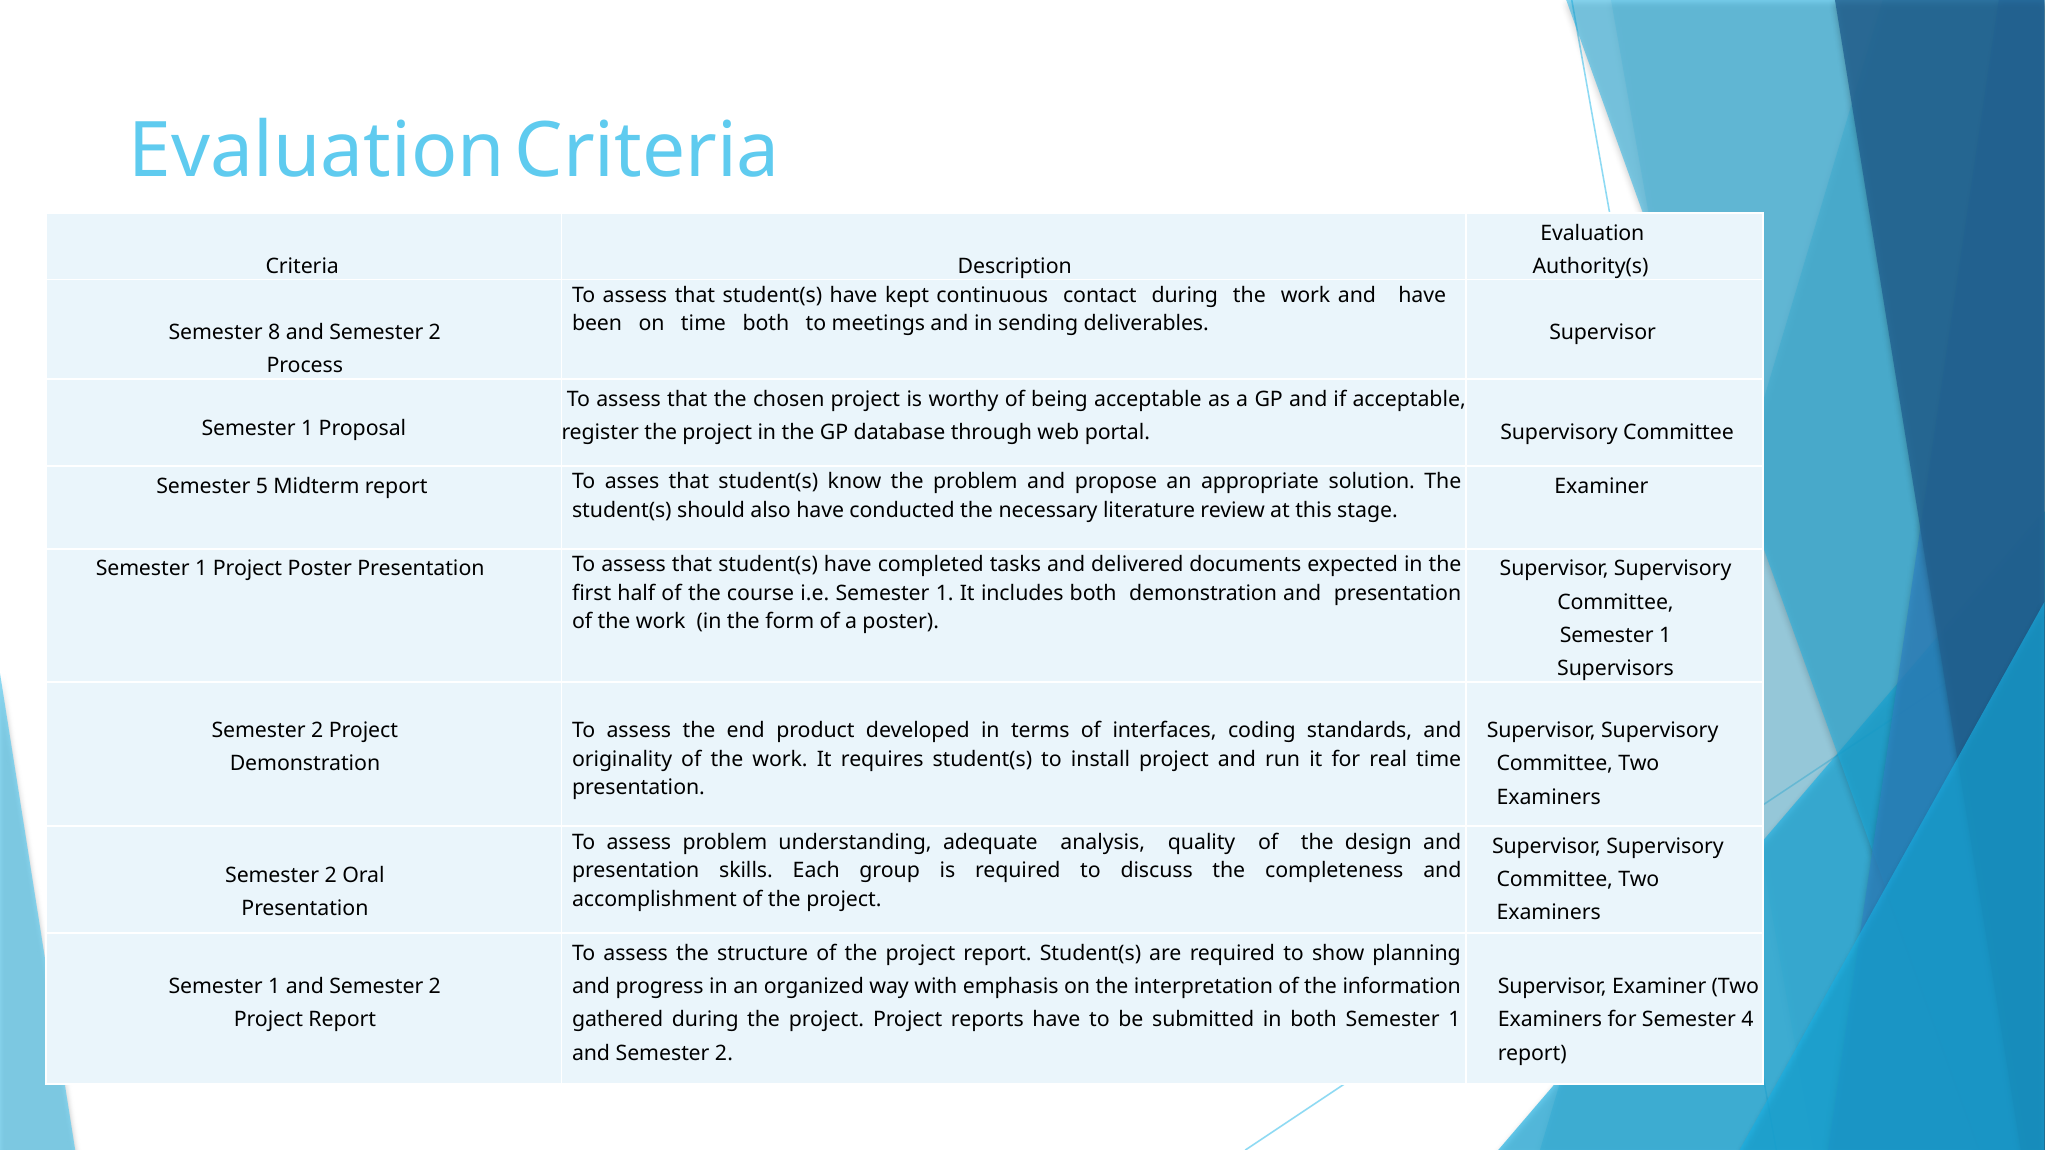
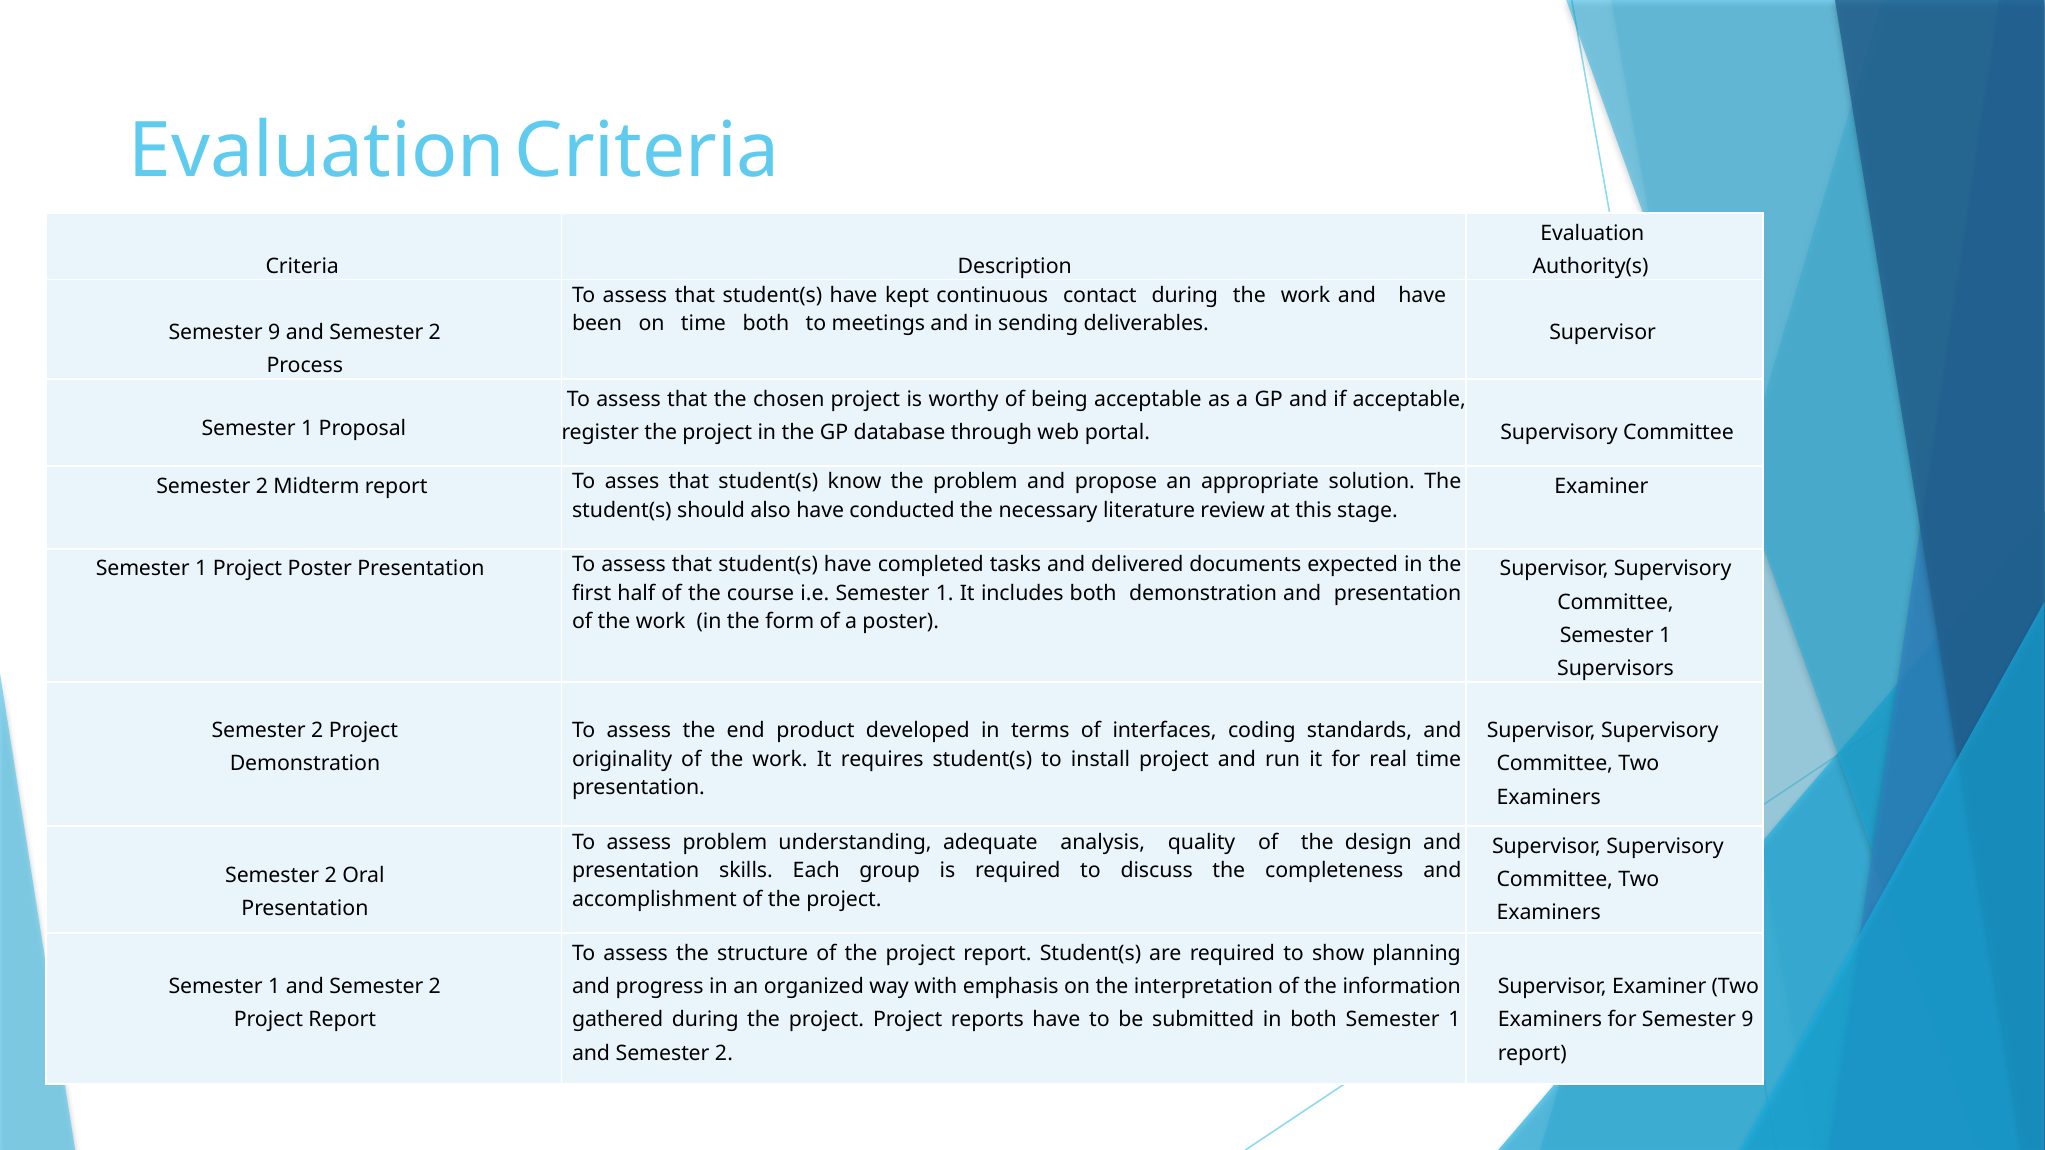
8: 8 -> 9 (274, 333)
5: 5 -> 2 (262, 486)
for Semester 4: 4 -> 9 (1748, 1020)
